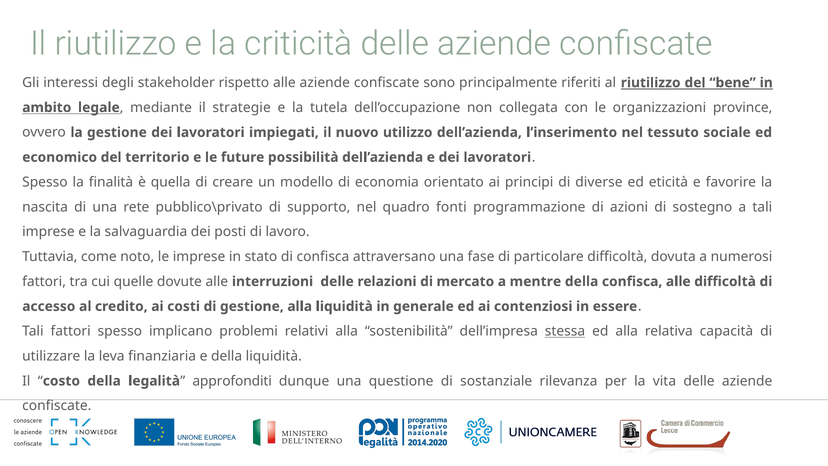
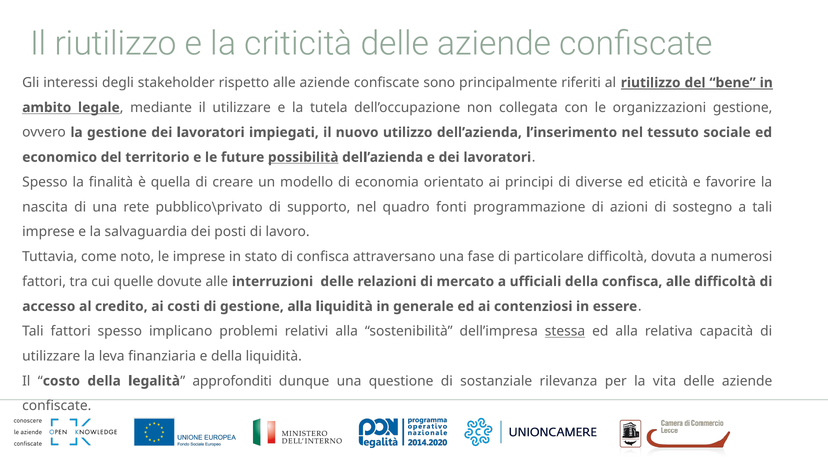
il strategie: strategie -> utilizzare (242, 108)
organizzazioni province: province -> gestione (743, 108)
possibilità underline: none -> present (303, 157)
mentre: mentre -> ufficiali (535, 281)
